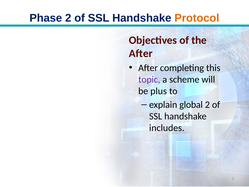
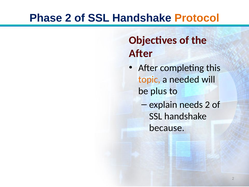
topic colour: purple -> orange (149, 79)
scheme: scheme -> needed (184, 79)
global: global -> needs (191, 105)
includes: includes -> because (167, 128)
